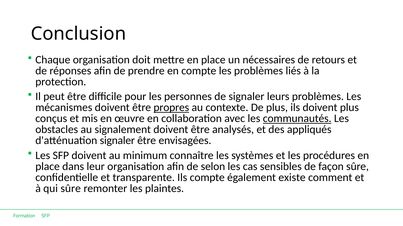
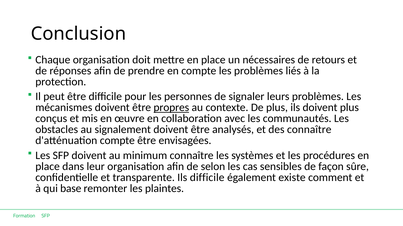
communautés underline: present -> none (297, 119)
des appliqués: appliqués -> connaître (309, 130)
d'atténuation signaler: signaler -> compte (117, 141)
Ils compte: compte -> difficile (207, 178)
qui sûre: sûre -> base (71, 189)
